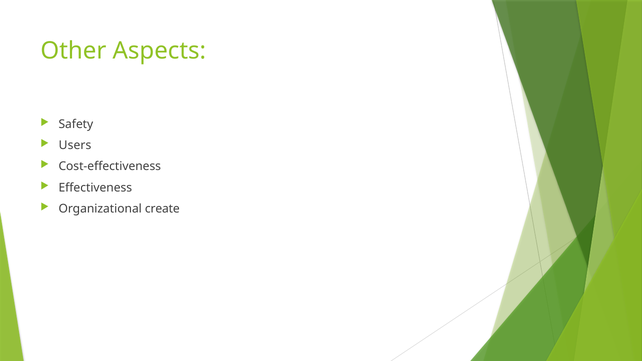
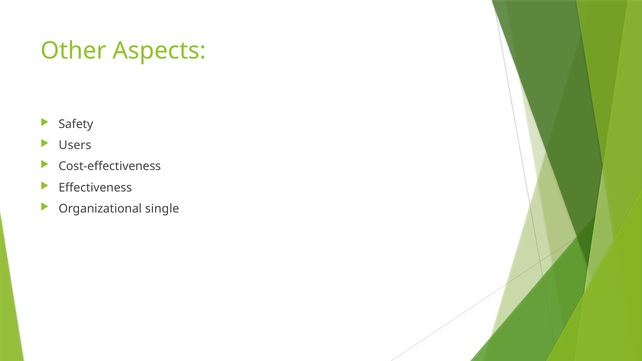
create: create -> single (162, 209)
